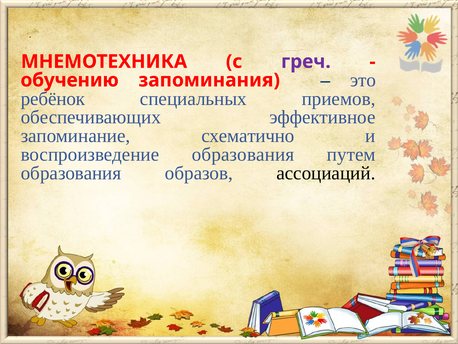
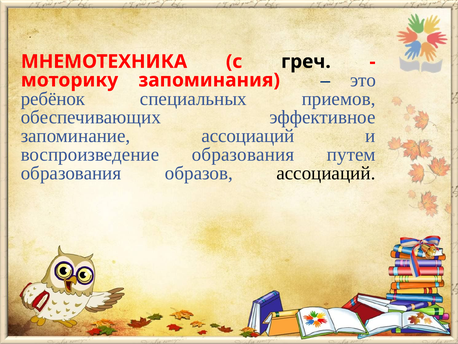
греч colour: purple -> black (306, 61)
обучению: обучению -> моторику (69, 80)
запоминание схематично: схематично -> ассоциаций (248, 136)
